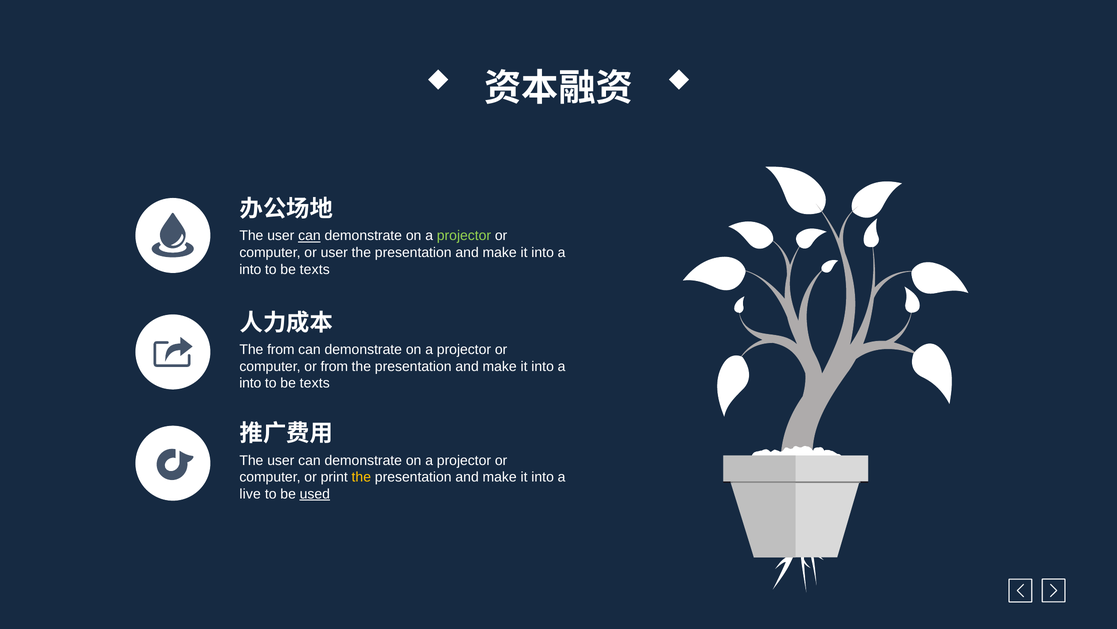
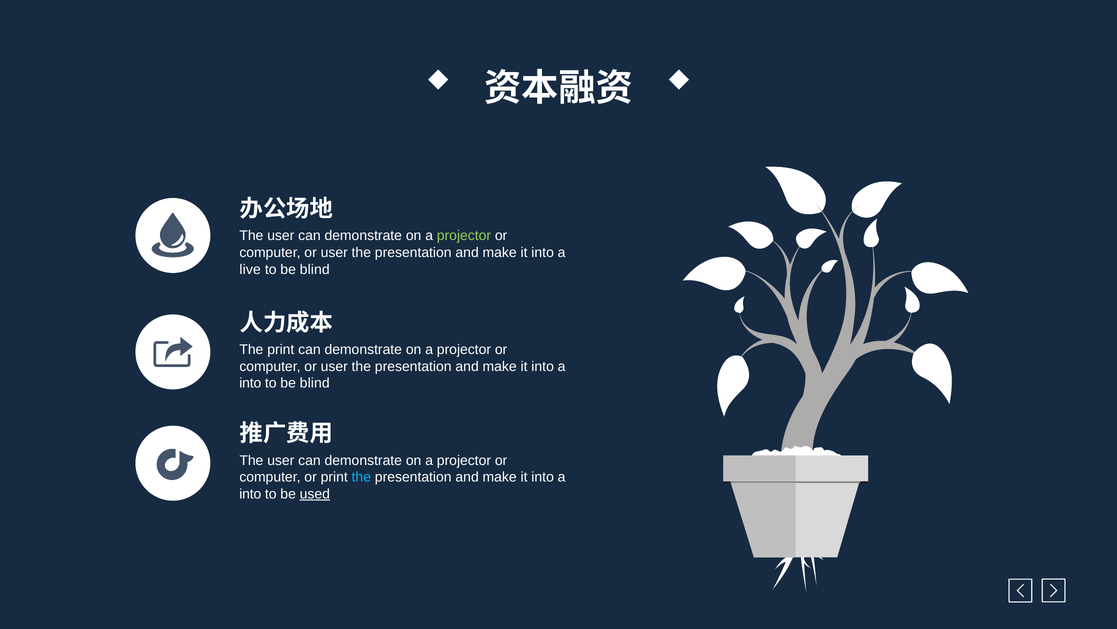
can underline: present -> none (309, 236)
into: into -> live (250, 269)
texts: texts -> blind (315, 269)
The from: from -> print (281, 349)
from: from -> user (334, 366)
texts: texts -> blind (315, 383)
the colour: yellow -> light blue (361, 477)
live: live -> into (250, 494)
